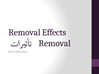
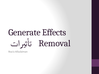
Removal: Removal -> Generate (24, 33)
